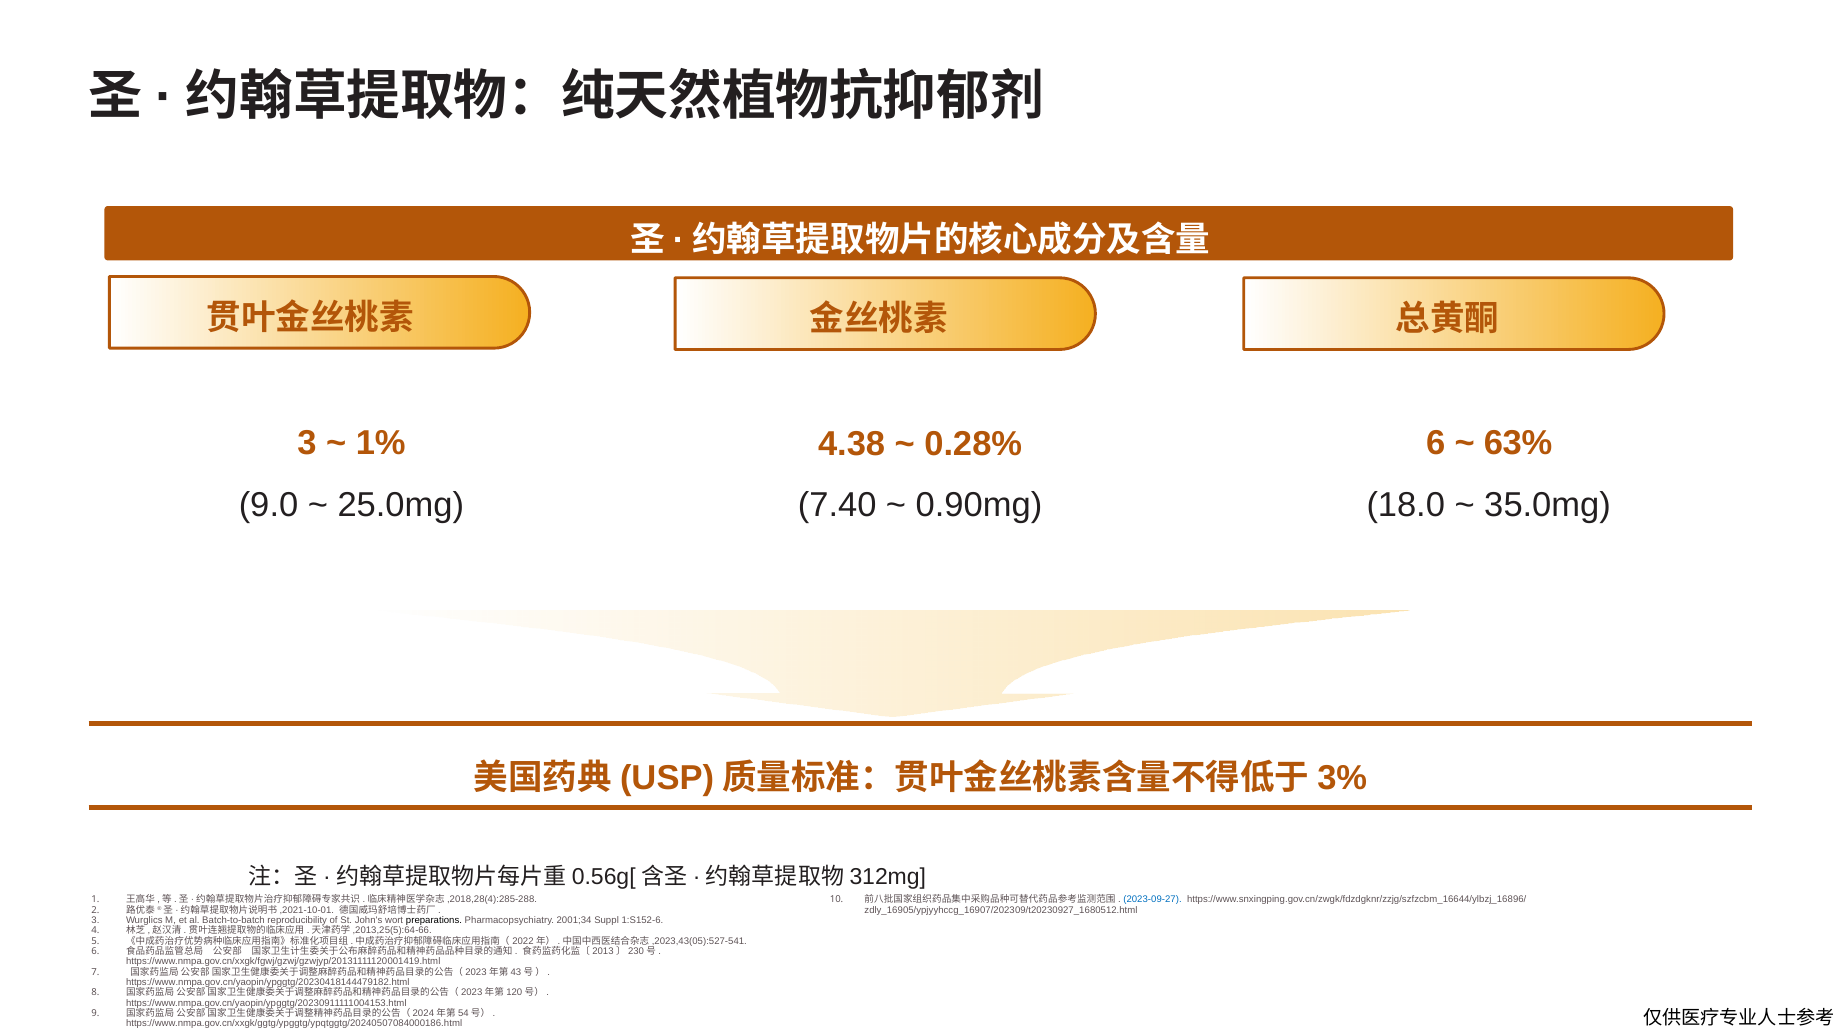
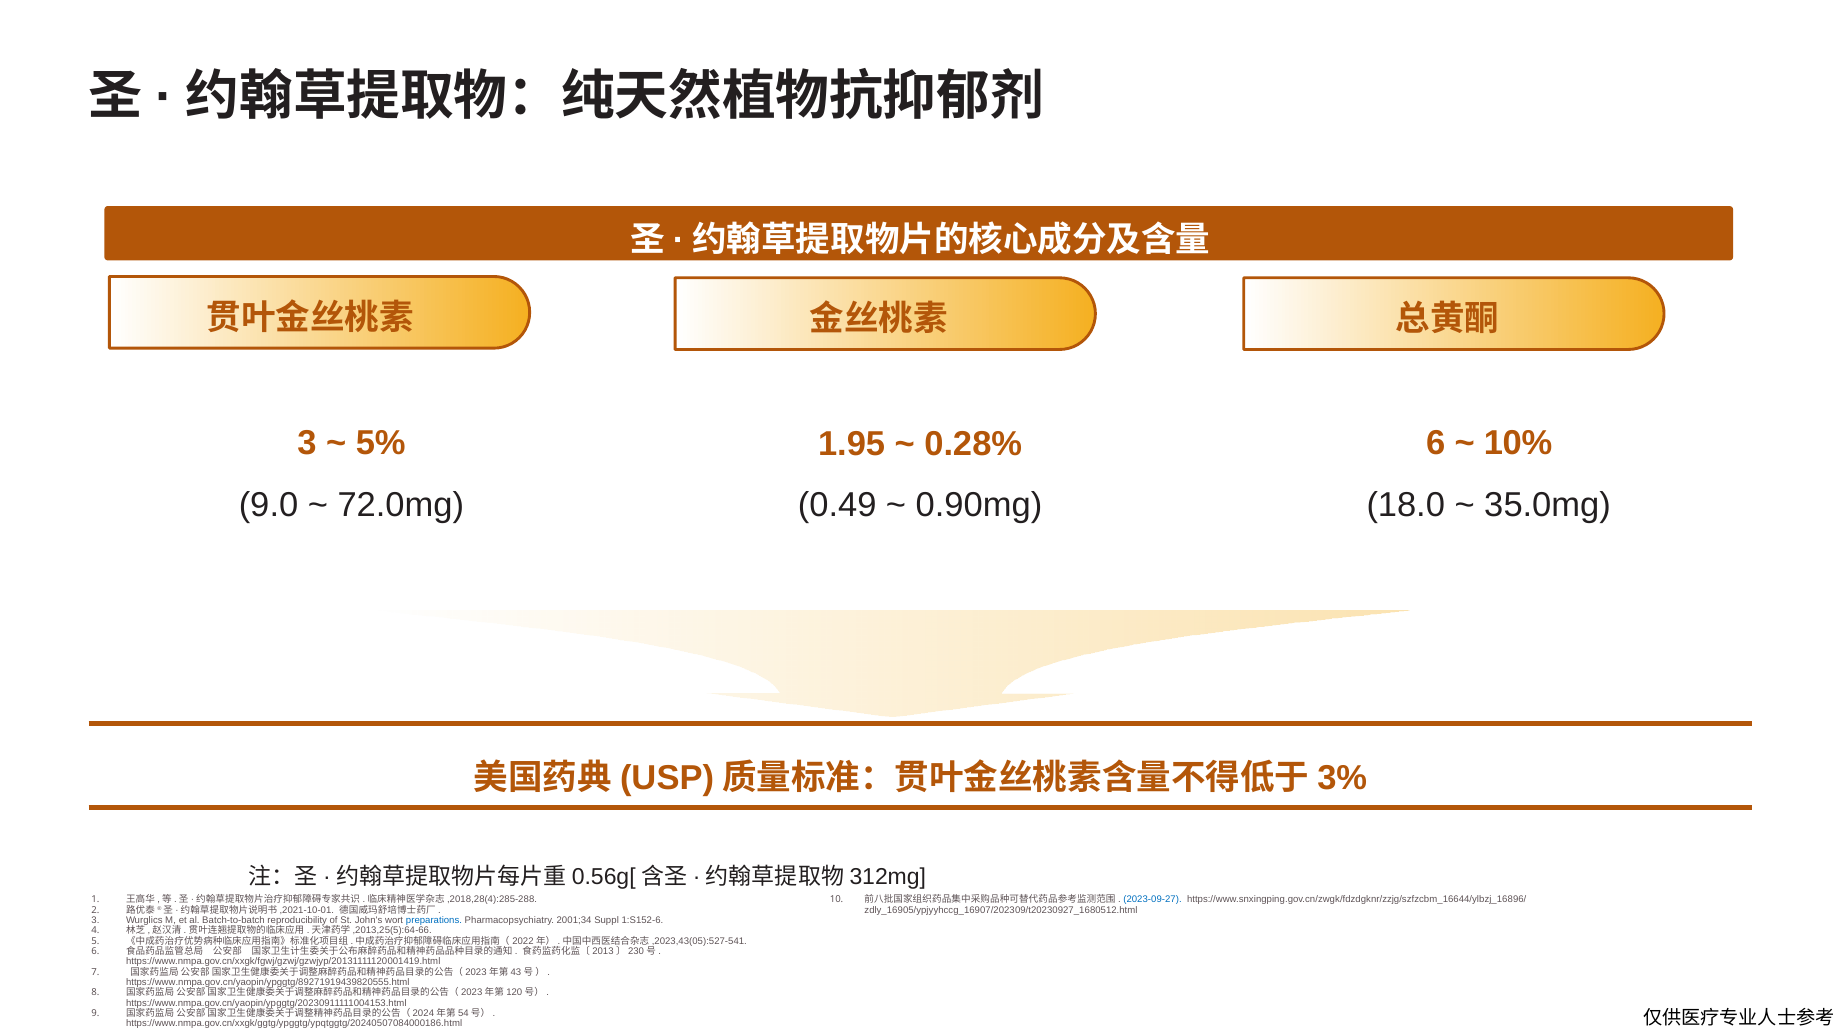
1%: 1% -> 5% (381, 443)
63%: 63% -> 10% (1518, 443)
4.38: 4.38 -> 1.95 (852, 444)
25.0mg: 25.0mg -> 72.0mg (401, 504)
7.40: 7.40 -> 0.49 (837, 505)
preparations colour: black -> blue (434, 920)
https://www.nmpa.gov.cn/yaopin/ypggtg/20230418144479182.html: https://www.nmpa.gov.cn/yaopin/ypggtg/20230418144479182.html -> https://www.nmpa.gov.cn/yaopin/ypggtg/89271919439820555.html (268, 982)
